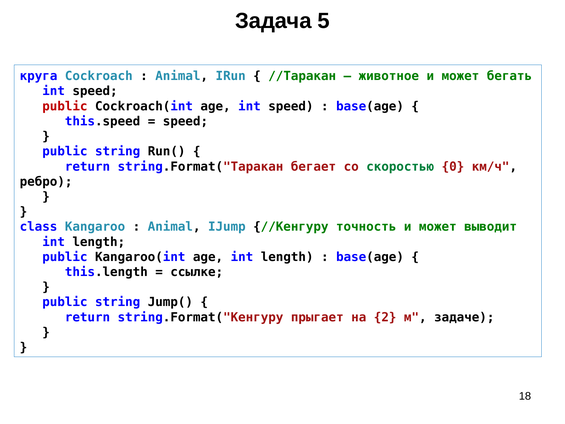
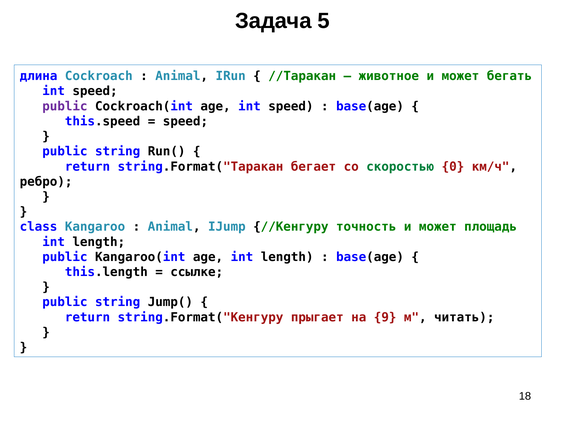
круга: круга -> длина (39, 76)
public colour: red -> purple (65, 106)
выводит: выводит -> площадь (491, 227)
2: 2 -> 9 (385, 317)
задаче: задаче -> читать (464, 317)
